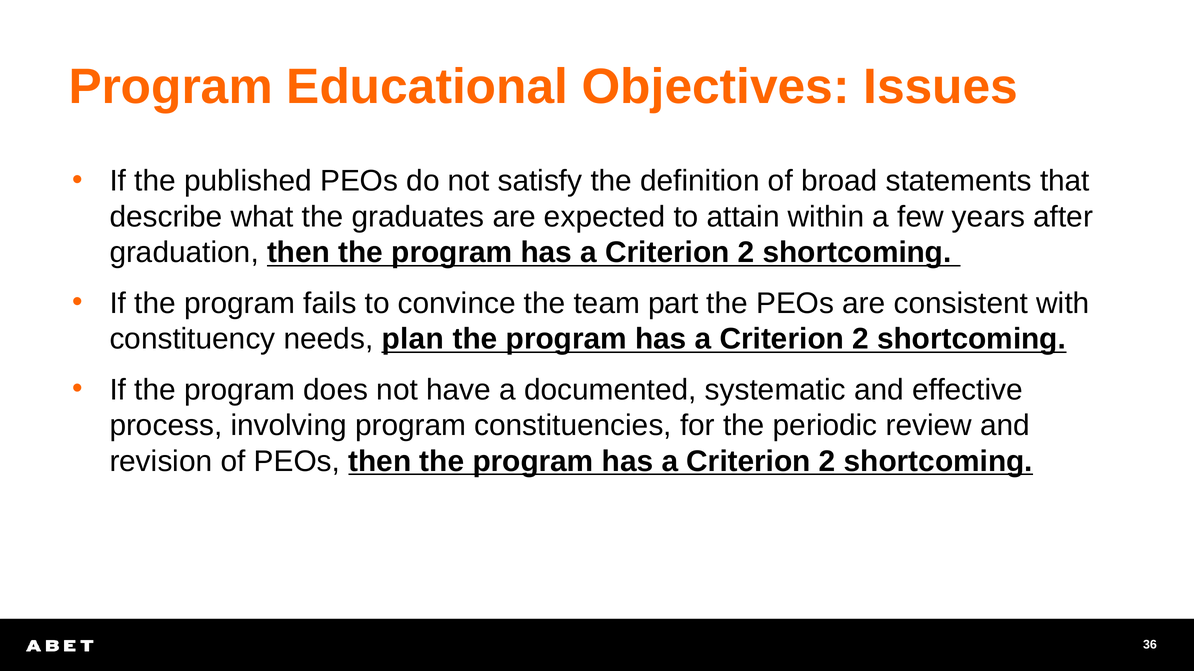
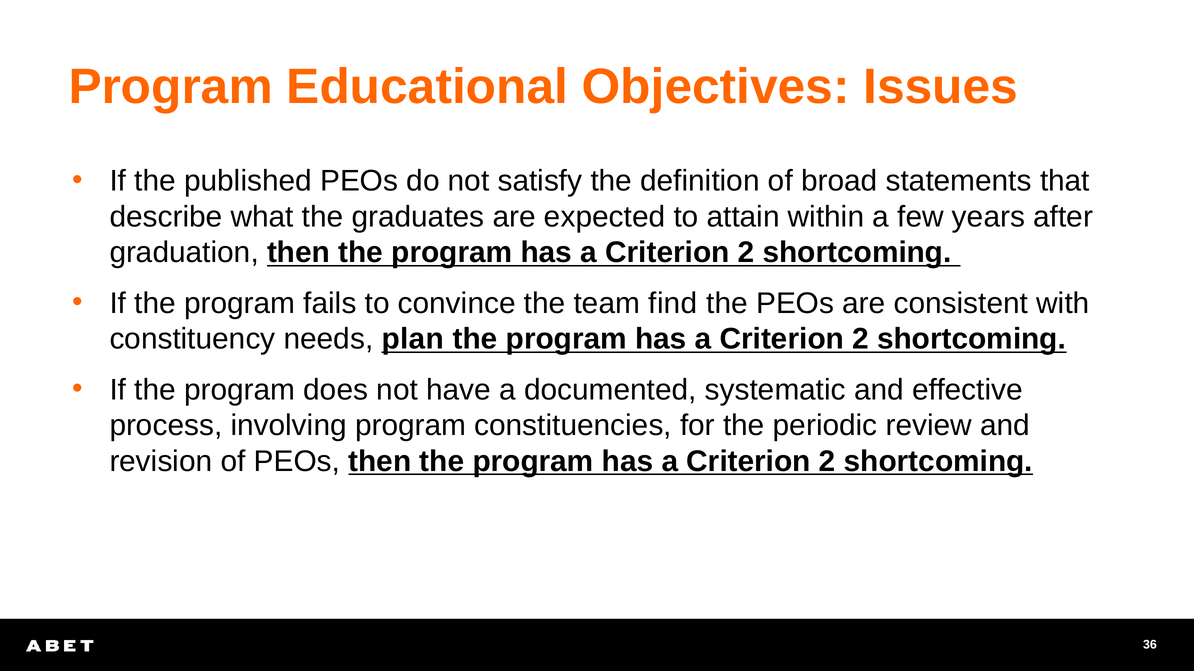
part: part -> find (673, 303)
